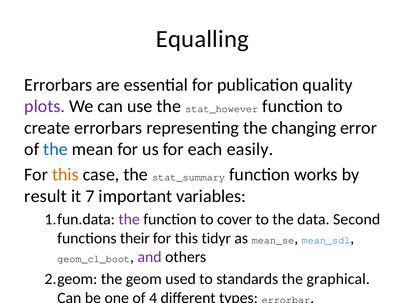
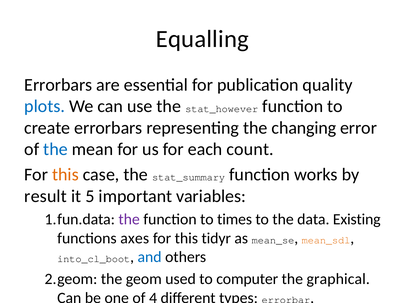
plots colour: purple -> blue (45, 107)
easily: easily -> count (250, 150)
7: 7 -> 5 (90, 197)
cover: cover -> times (235, 220)
Second: Second -> Existing (357, 220)
their: their -> axes (135, 239)
mean_sdl colour: blue -> orange (326, 241)
geom_cl_boot: geom_cl_boot -> into_cl_boot (94, 260)
and colour: purple -> blue (150, 258)
standards: standards -> computer (247, 280)
